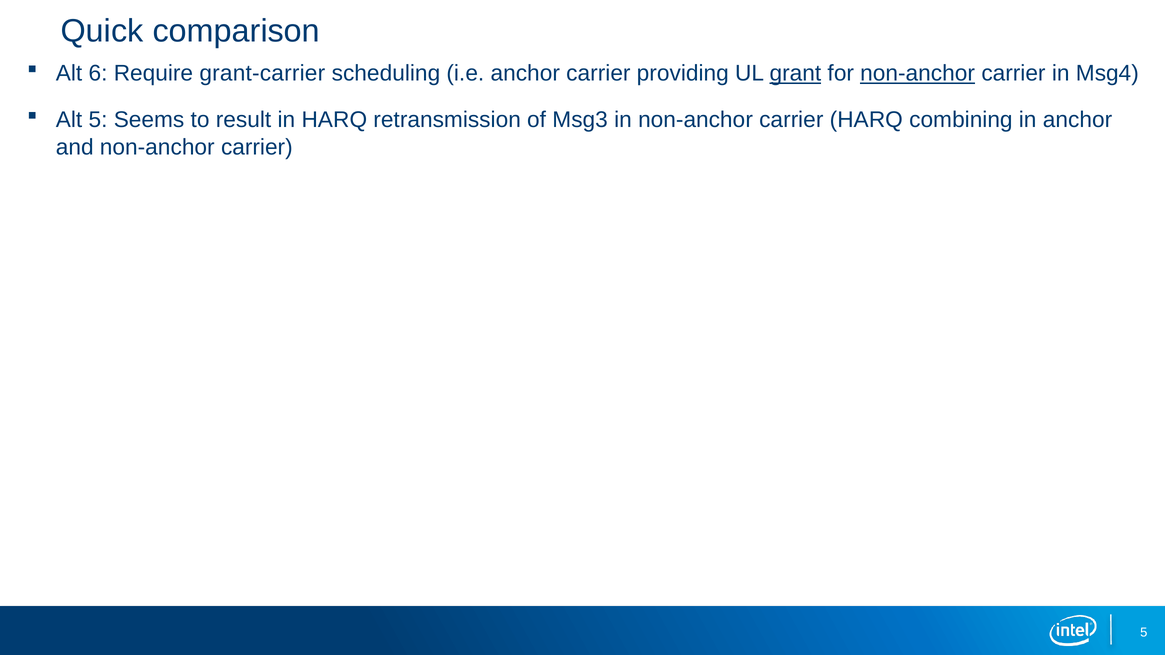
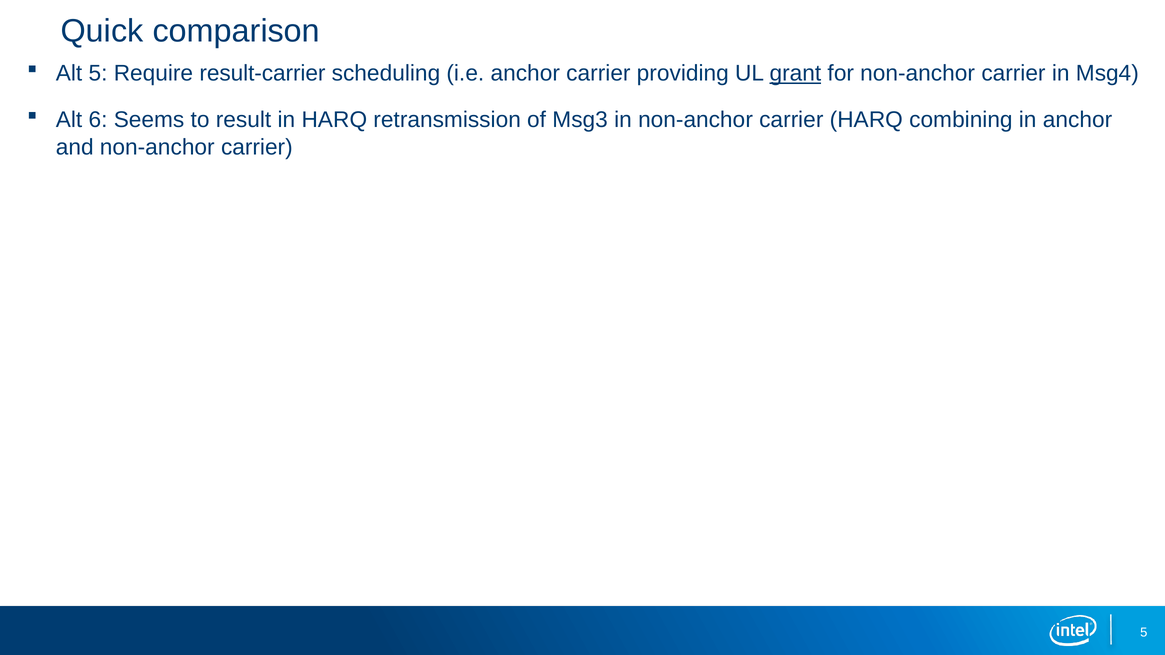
Alt 6: 6 -> 5 (98, 73)
grant-carrier: grant-carrier -> result-carrier (262, 73)
non-anchor underline: present -> none (918, 73)
Alt 5: 5 -> 6 (98, 120)
